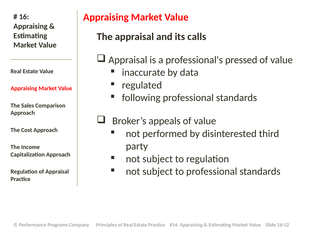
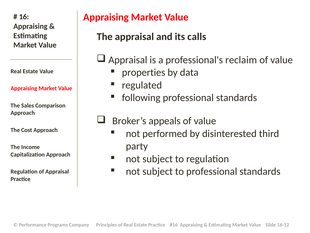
pressed: pressed -> reclaim (241, 60)
inaccurate: inaccurate -> properties (144, 72)
